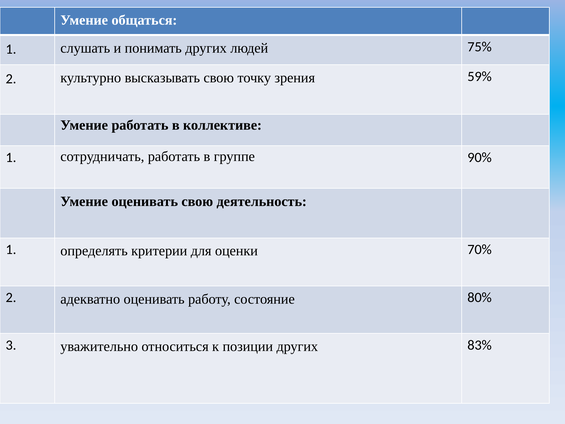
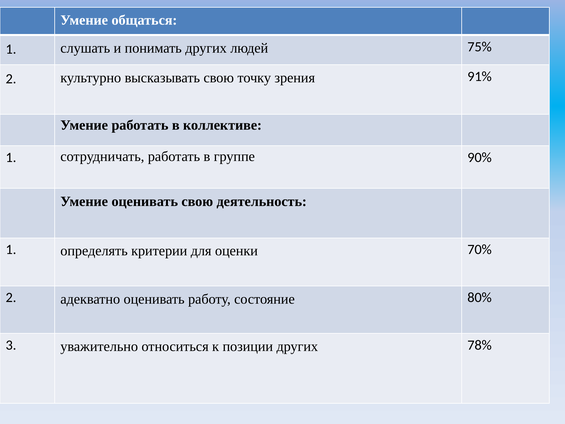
59%: 59% -> 91% (480, 76)
83%: 83% -> 78% (480, 345)
